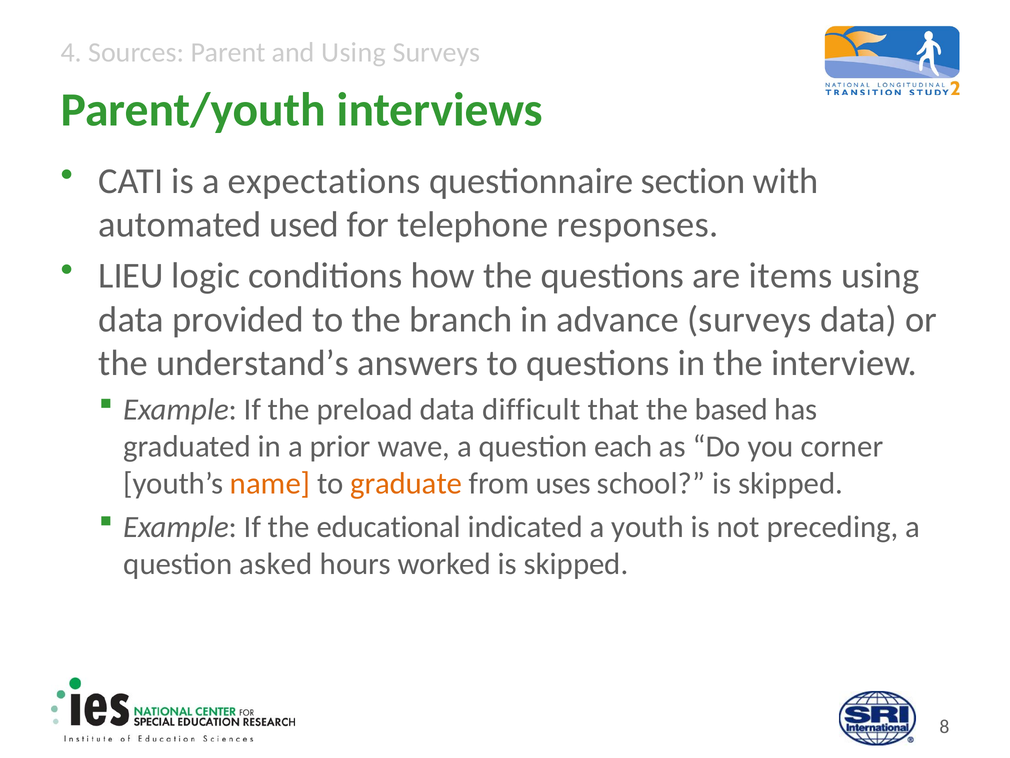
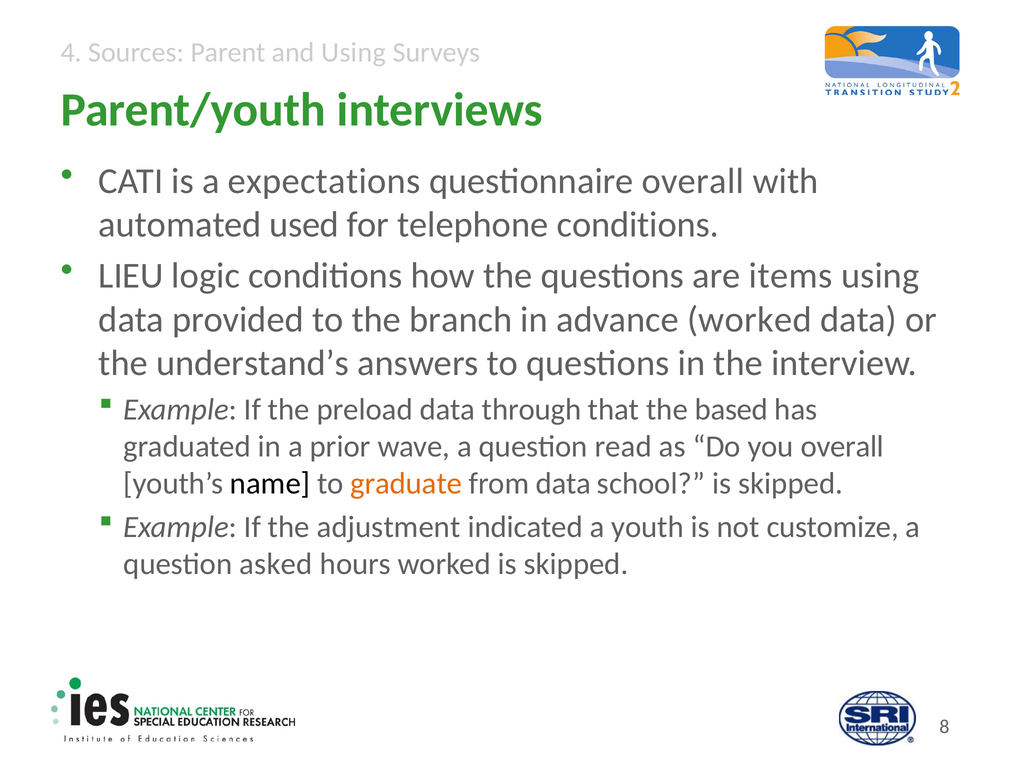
questionnaire section: section -> overall (693, 181)
telephone responses: responses -> conditions (638, 225)
advance surveys: surveys -> worked (749, 319)
difficult: difficult -> through (532, 409)
each: each -> read (623, 446)
you corner: corner -> overall (842, 446)
name colour: orange -> black (270, 483)
from uses: uses -> data (563, 483)
educational: educational -> adjustment (389, 527)
preceding: preceding -> customize (833, 527)
